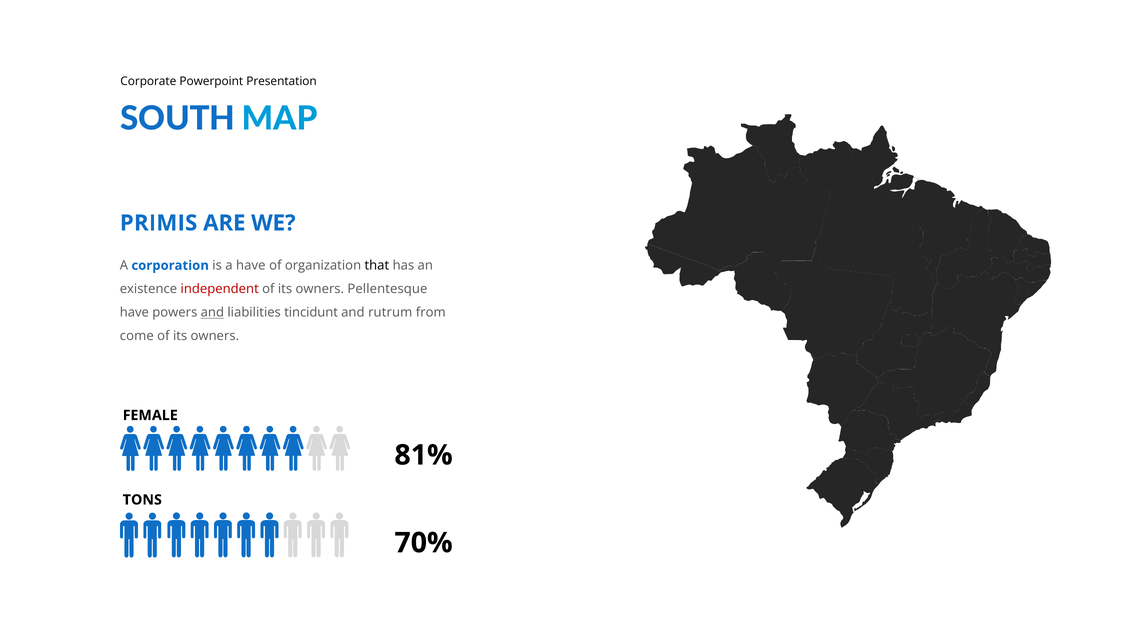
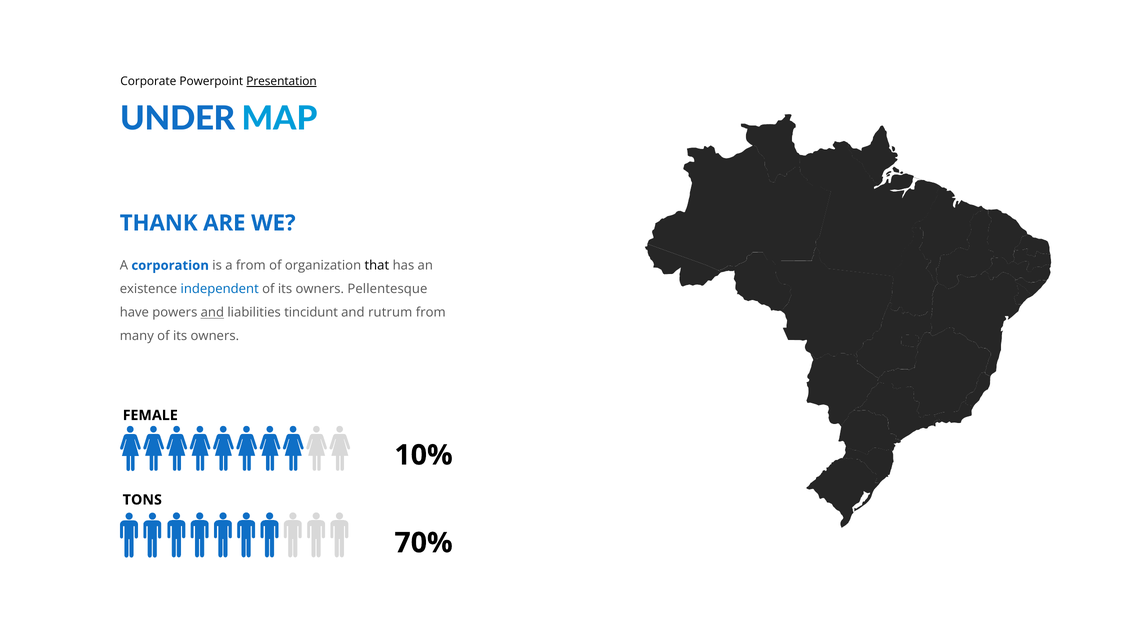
Presentation underline: none -> present (282, 81)
SOUTH: SOUTH -> UNDER (178, 119)
PRIMIS: PRIMIS -> THANK (159, 223)
a have: have -> from (251, 265)
independent colour: red -> blue (220, 289)
come: come -> many (137, 336)
81%: 81% -> 10% (424, 455)
